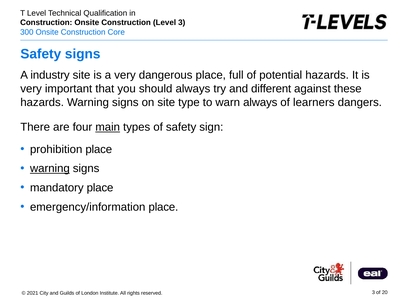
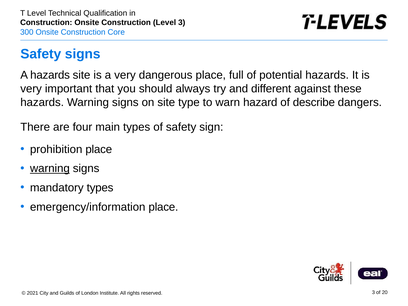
A industry: industry -> hazards (50, 75)
warn always: always -> hazard (260, 102)
learners: learners -> describe (314, 102)
main underline: present -> none (108, 127)
mandatory place: place -> types (100, 188)
